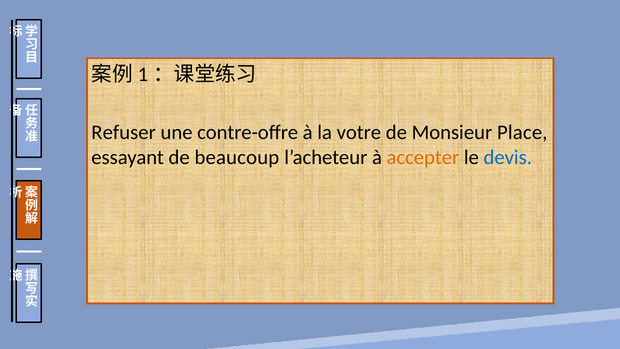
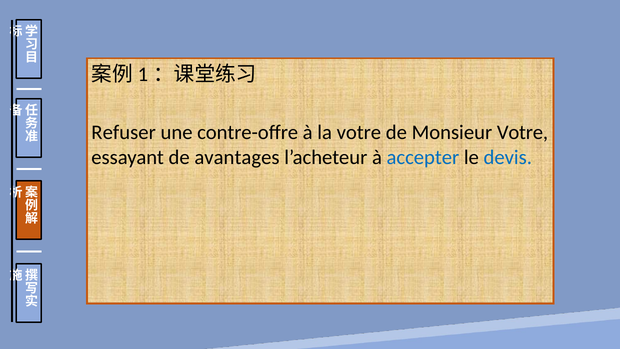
Monsieur Place: Place -> Votre (522, 132)
beaucoup: beaucoup -> avantages (237, 157)
accepter colour: orange -> blue (423, 157)
